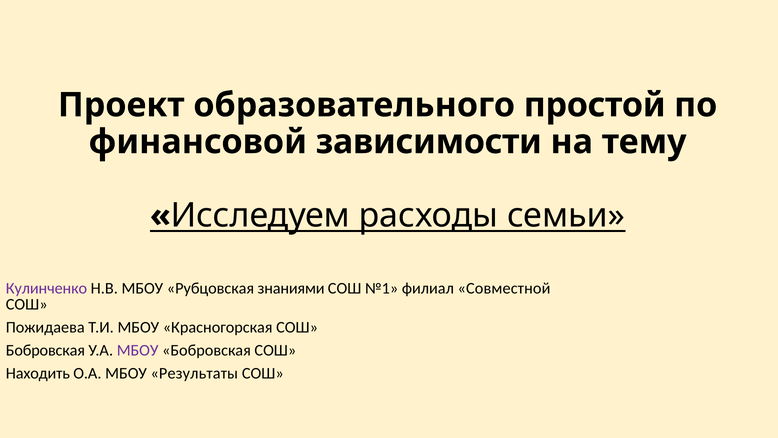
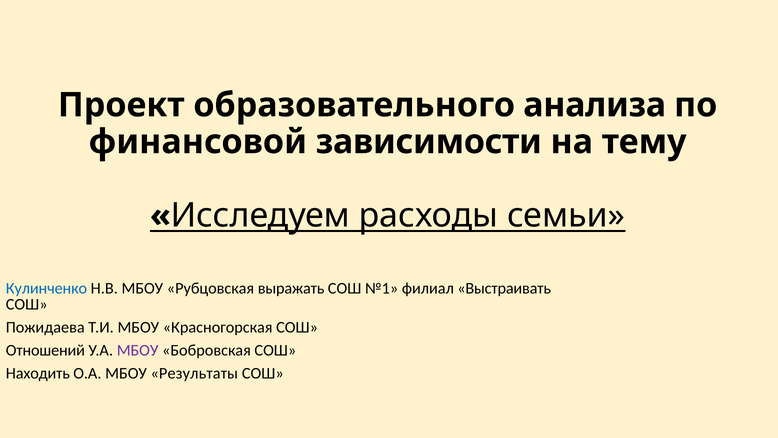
простой: простой -> анализа (595, 105)
Кулинченко colour: purple -> blue (46, 288)
знаниями: знаниями -> выражать (291, 288)
Совместной: Совместной -> Выстраивать (504, 288)
Бобровская: Бобровская -> Отношений (45, 350)
